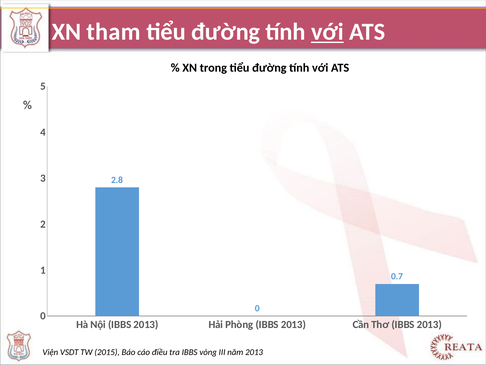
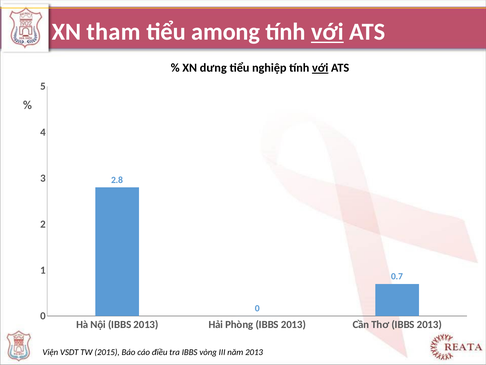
đường: đường -> among (226, 32)
trong: trong -> dưng (213, 68)
đường: đường -> nghiệp (269, 68)
với underline: none -> present (320, 68)
